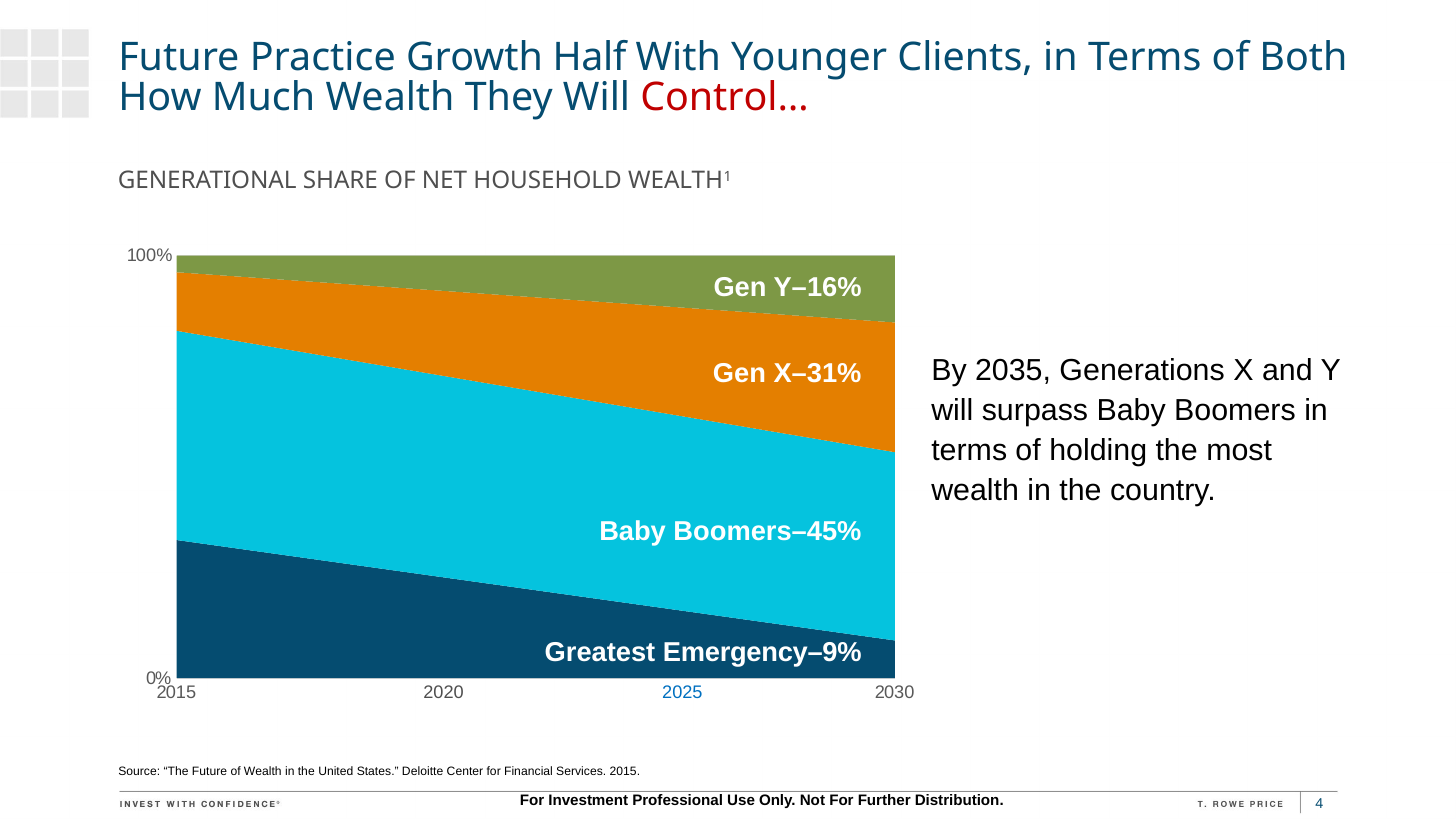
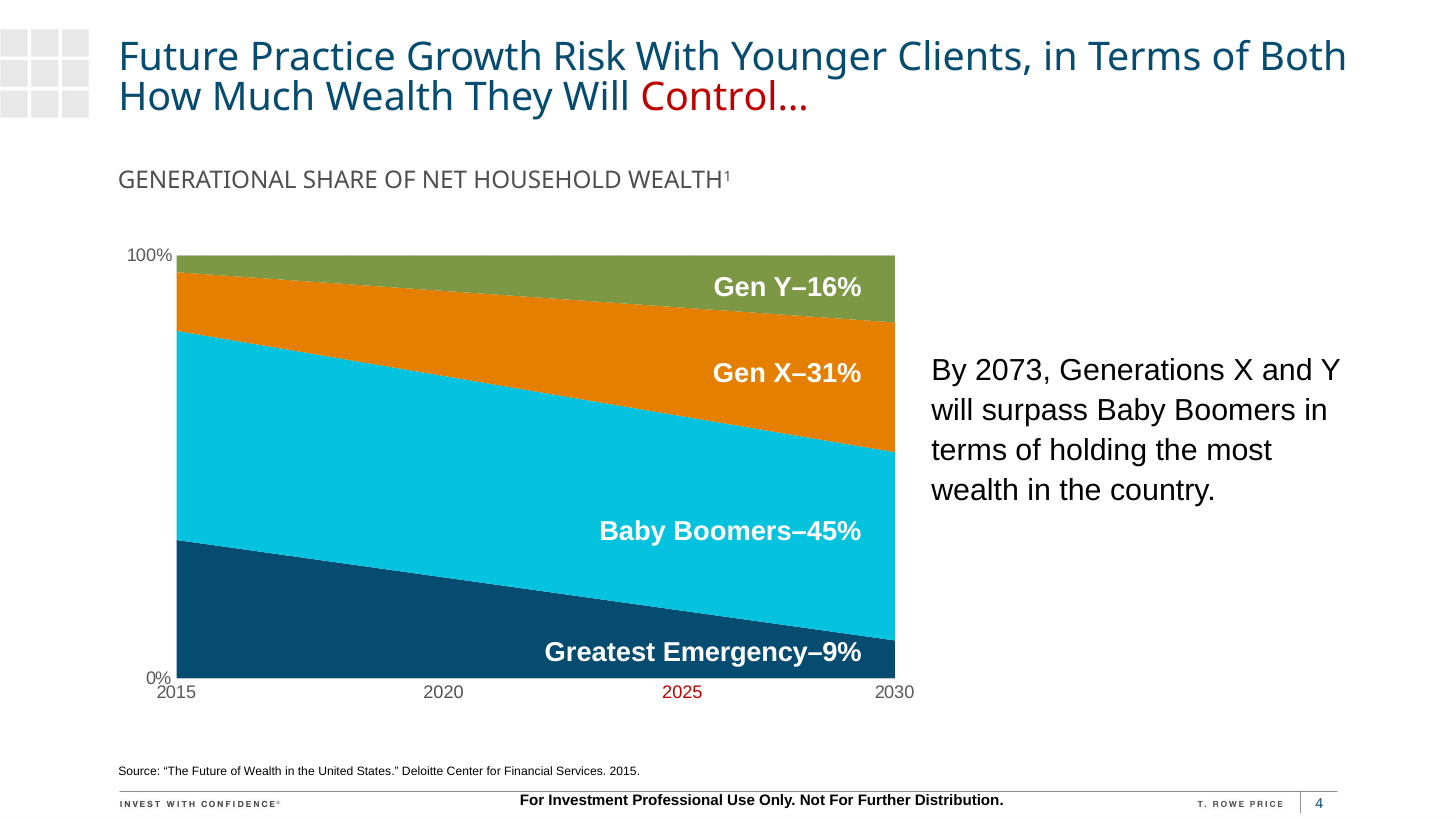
Half: Half -> Risk (589, 58)
2035: 2035 -> 2073 (1013, 370)
2025 colour: blue -> red (682, 692)
